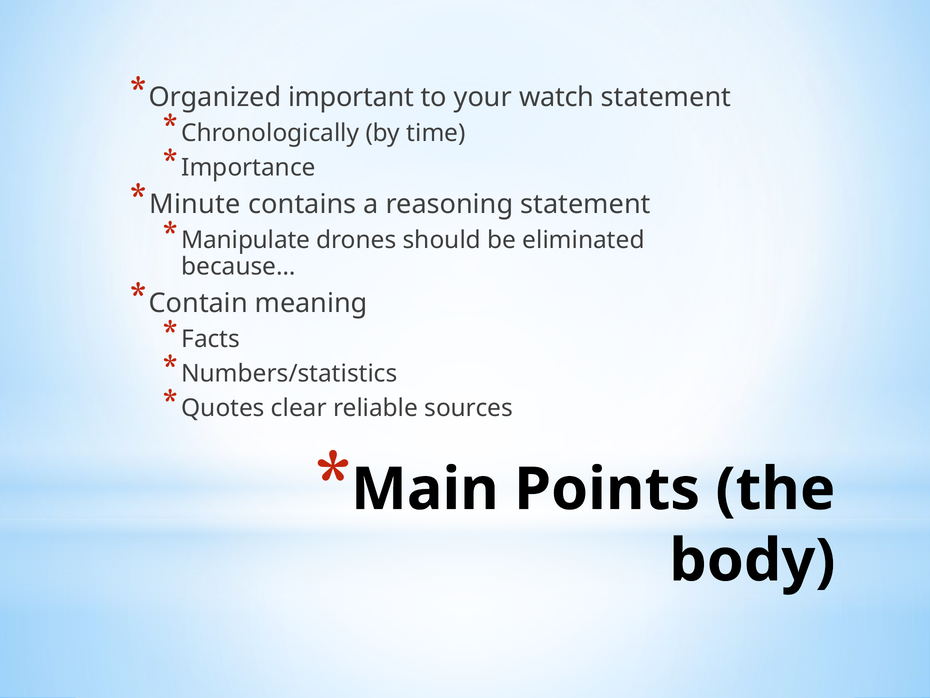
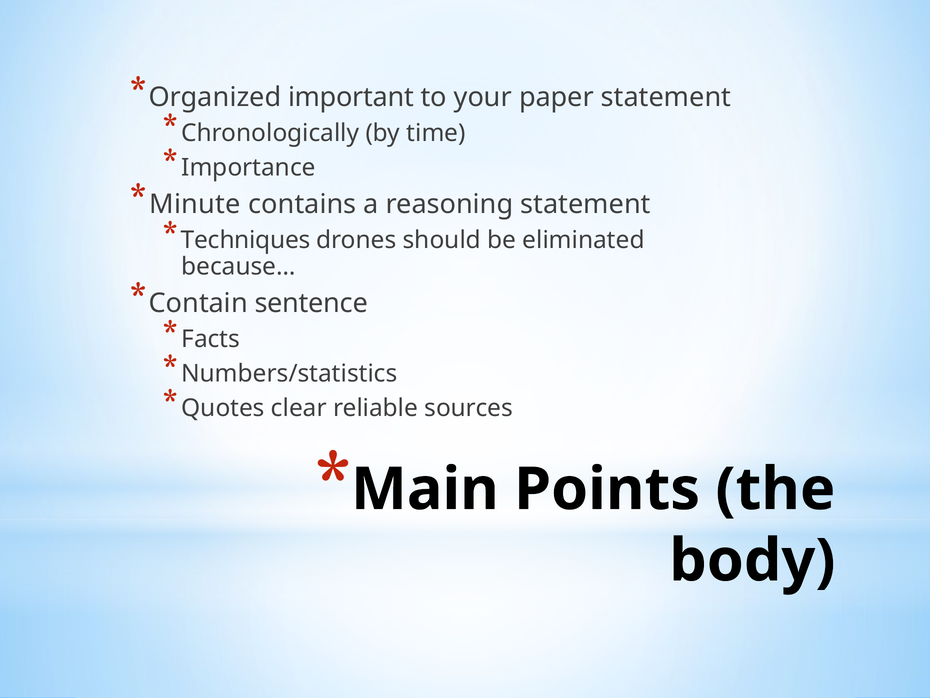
watch: watch -> paper (556, 97)
Manipulate: Manipulate -> Techniques (246, 240)
meaning: meaning -> sentence (311, 303)
